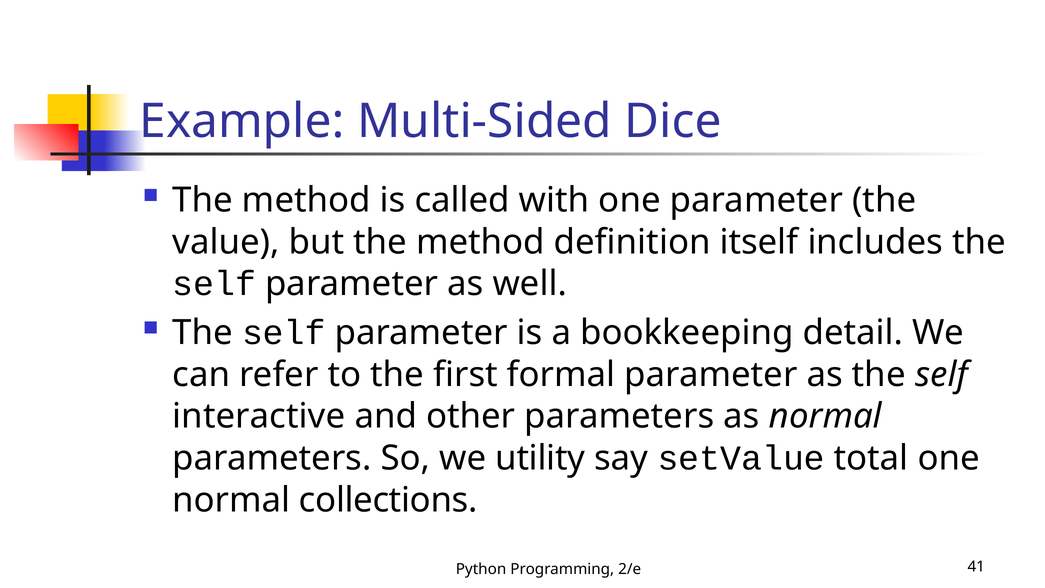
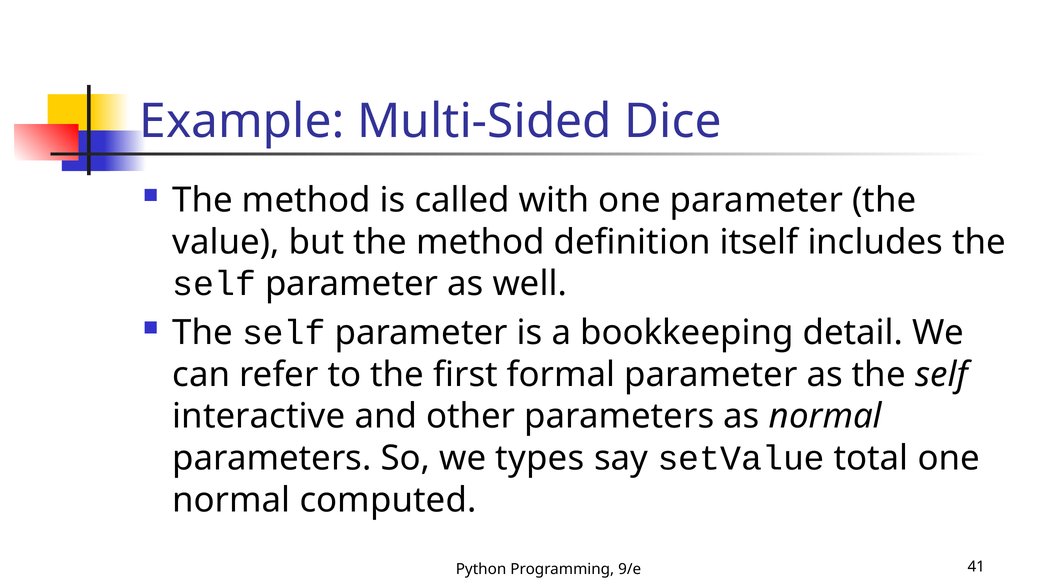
utility: utility -> types (540, 458)
collections: collections -> computed (388, 500)
2/e: 2/e -> 9/e (630, 569)
